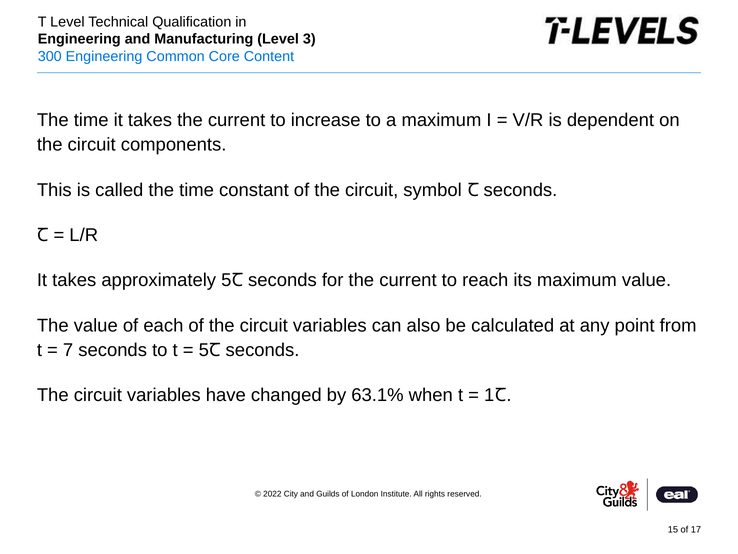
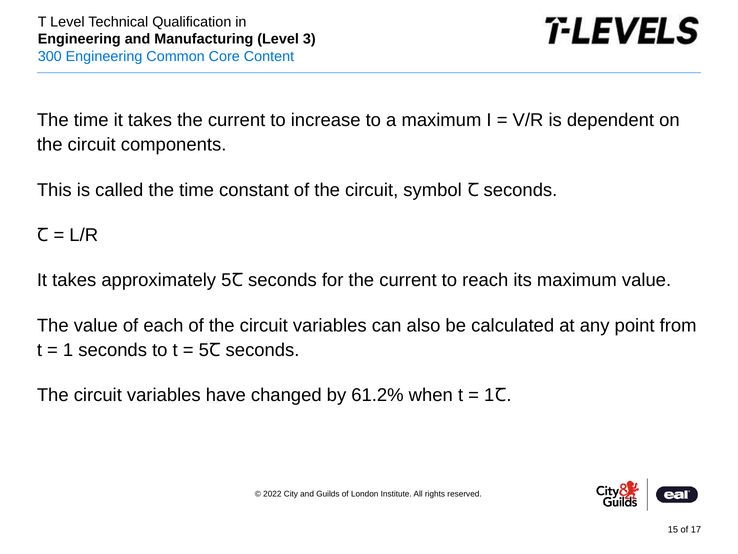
7: 7 -> 1 (68, 350)
63.1%: 63.1% -> 61.2% (377, 395)
